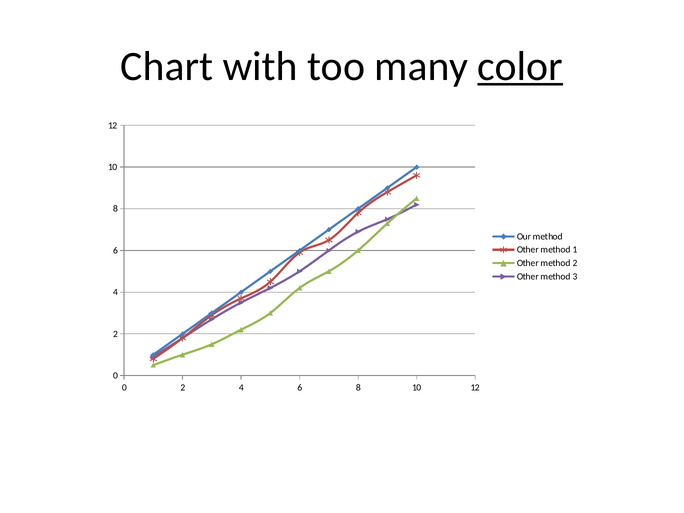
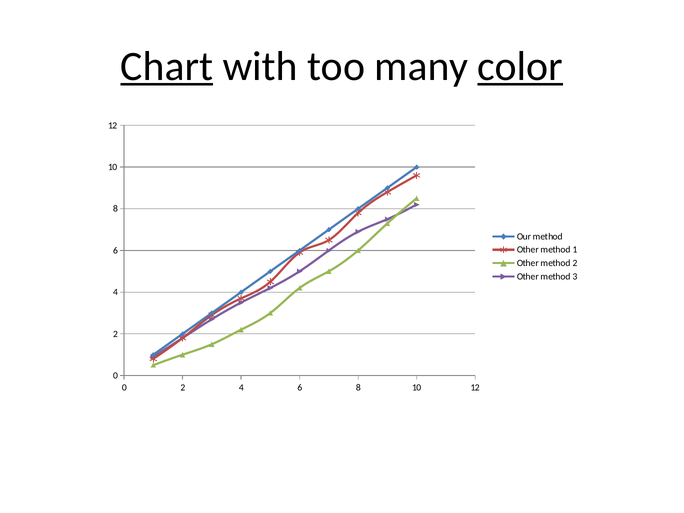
Chart underline: none -> present (167, 66)
